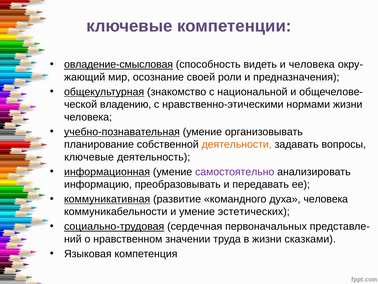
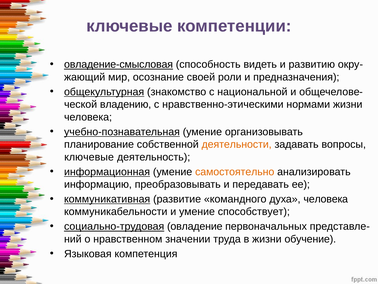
и человека: человека -> развитию (312, 64)
самостоятельно colour: purple -> orange (235, 171)
эстетических: эстетических -> способствует (254, 211)
сердечная: сердечная -> овладение (195, 226)
сказками: сказками -> обучение (310, 239)
